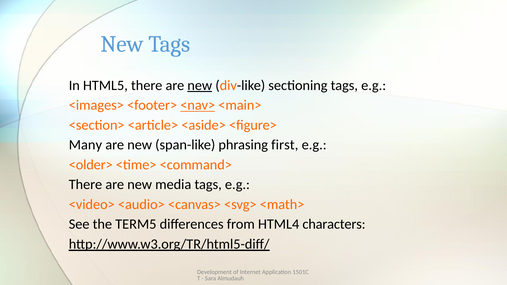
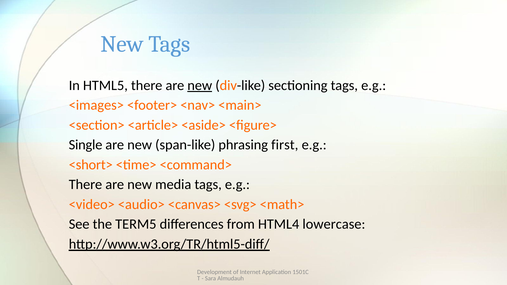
<nav> underline: present -> none (198, 105)
Many: Many -> Single (86, 145)
<older>: <older> -> <short> (91, 165)
characters: characters -> lowercase (334, 224)
